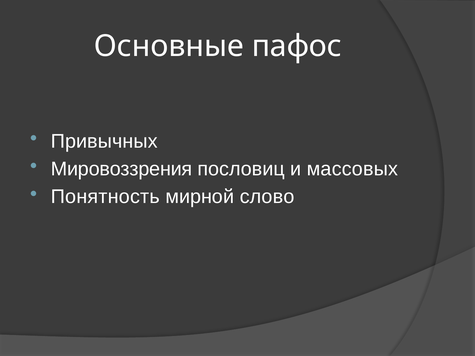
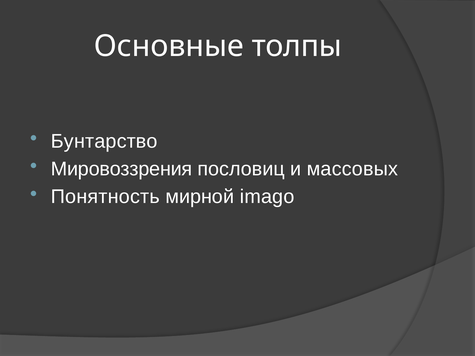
пафос: пафос -> толпы (297, 46)
Привычных: Привычных -> Бунтарство (104, 141)
слово: слово -> imagо (267, 197)
